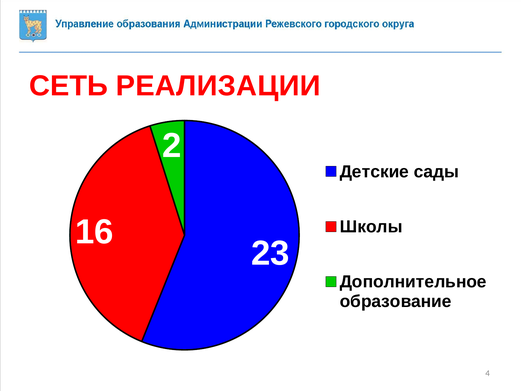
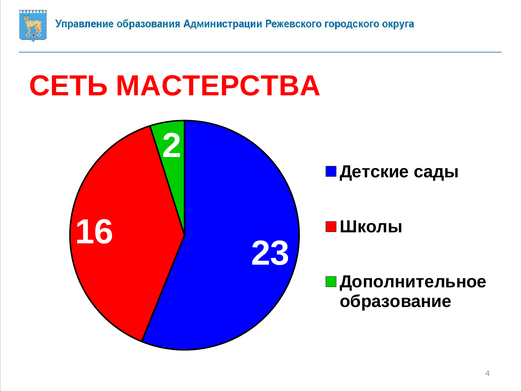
РЕАЛИЗАЦИИ: РЕАЛИЗАЦИИ -> МАСТЕРСТВА (218, 86)
